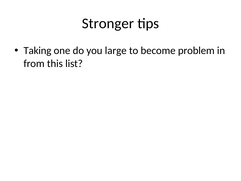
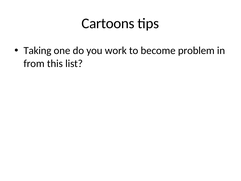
Stronger: Stronger -> Cartoons (108, 23)
large: large -> work (116, 51)
